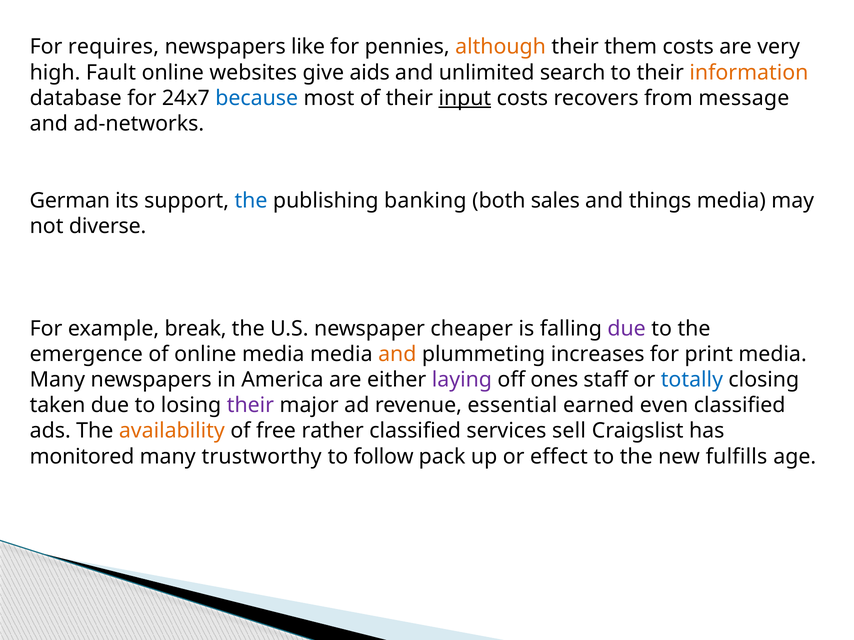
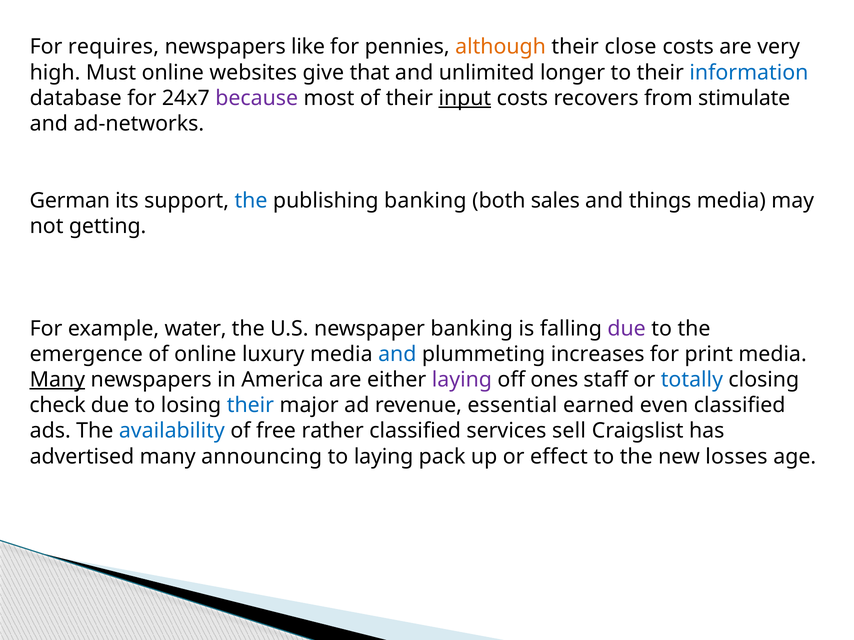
them: them -> close (631, 47)
Fault: Fault -> Must (111, 73)
aids: aids -> that (370, 73)
search: search -> longer (573, 73)
information colour: orange -> blue (749, 73)
because colour: blue -> purple (257, 98)
message: message -> stimulate (744, 98)
diverse: diverse -> getting (108, 226)
break: break -> water (196, 329)
newspaper cheaper: cheaper -> banking (472, 329)
online media: media -> luxury (273, 354)
and colour: orange -> blue (397, 354)
Many underline: none -> present (57, 380)
taken: taken -> check (58, 406)
their colour: purple -> blue (250, 406)
availability colour: orange -> blue (172, 431)
monitored: monitored -> advertised (82, 457)
trustworthy: trustworthy -> announcing (262, 457)
to follow: follow -> laying (384, 457)
fulfills: fulfills -> losses (736, 457)
